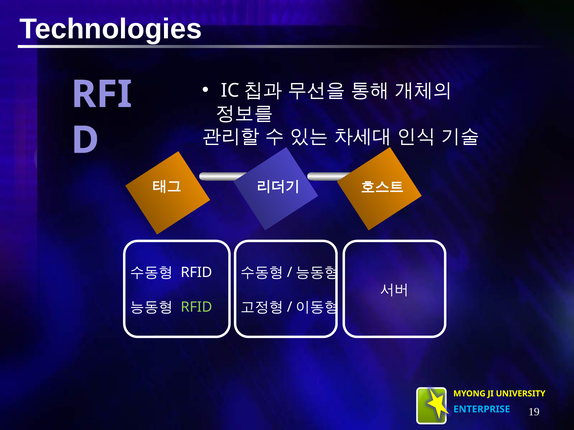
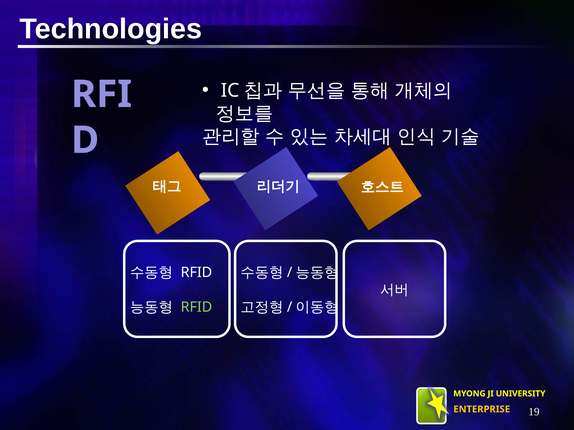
ENTERPRISE colour: light blue -> yellow (482, 410)
